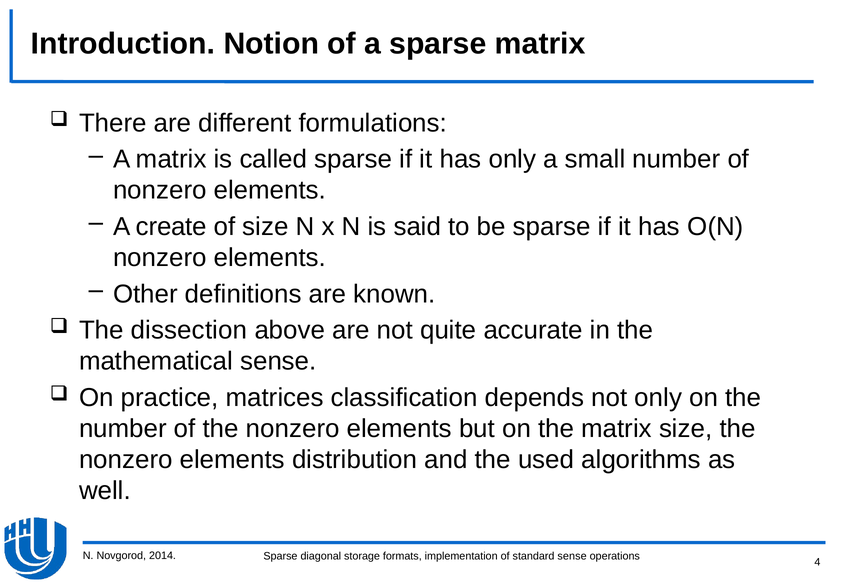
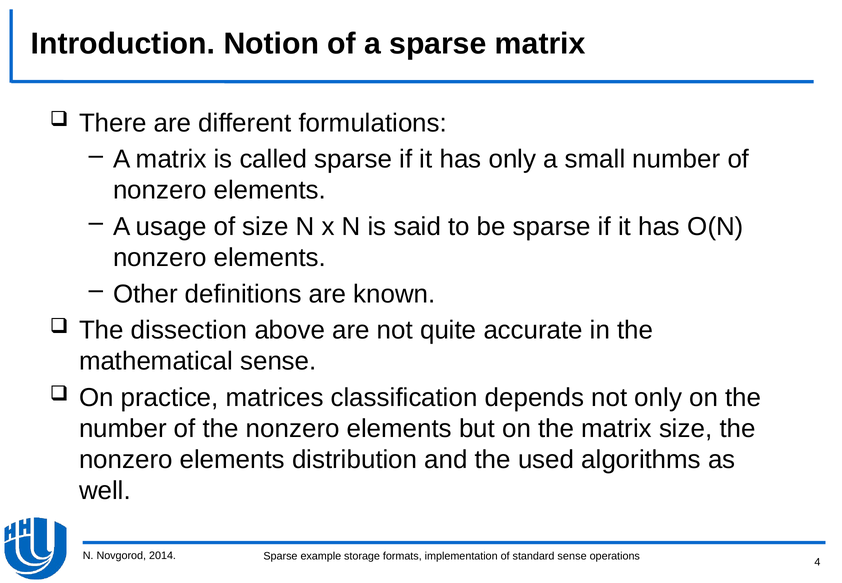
create: create -> usage (171, 227)
diagonal: diagonal -> example (321, 556)
